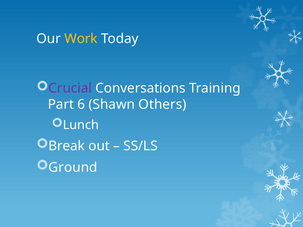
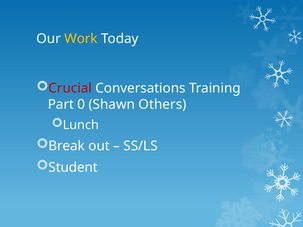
Crucial colour: purple -> red (70, 88)
6: 6 -> 0 (81, 105)
Ground: Ground -> Student (73, 168)
